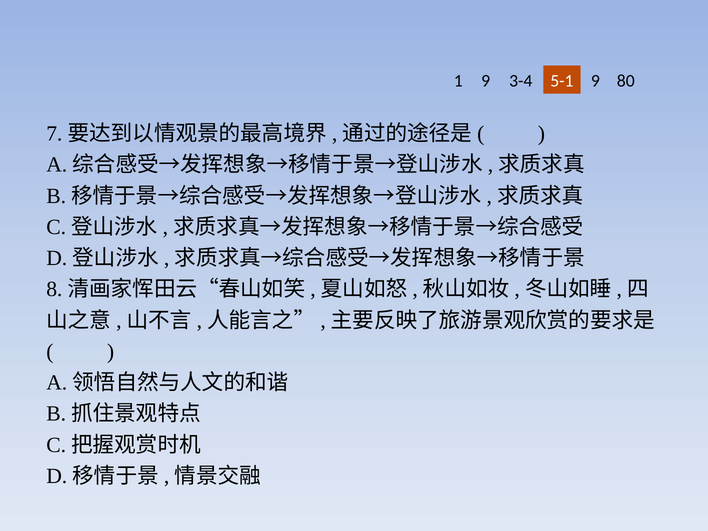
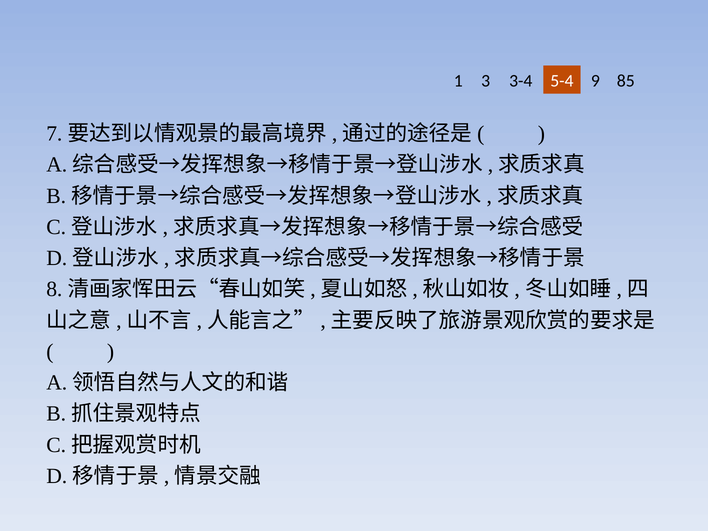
1 9: 9 -> 3 (486, 81)
5-1: 5-1 -> 5-4 (562, 81)
80: 80 -> 85 (626, 81)
